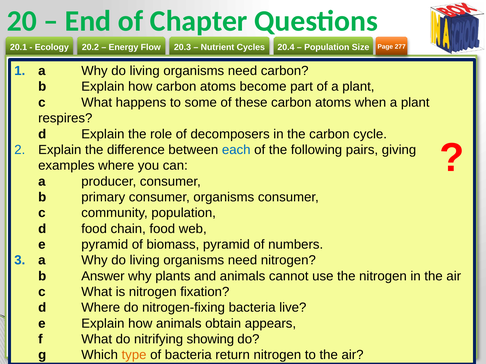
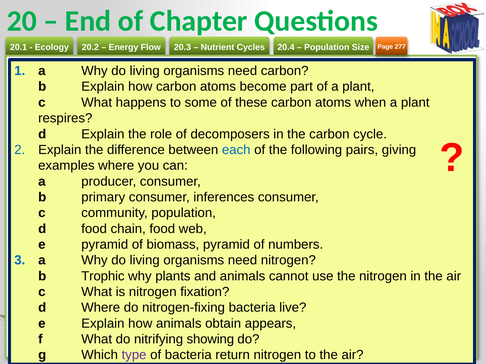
consumer organisms: organisms -> inferences (224, 197)
Answer: Answer -> Trophic (103, 276)
type colour: orange -> purple (134, 355)
